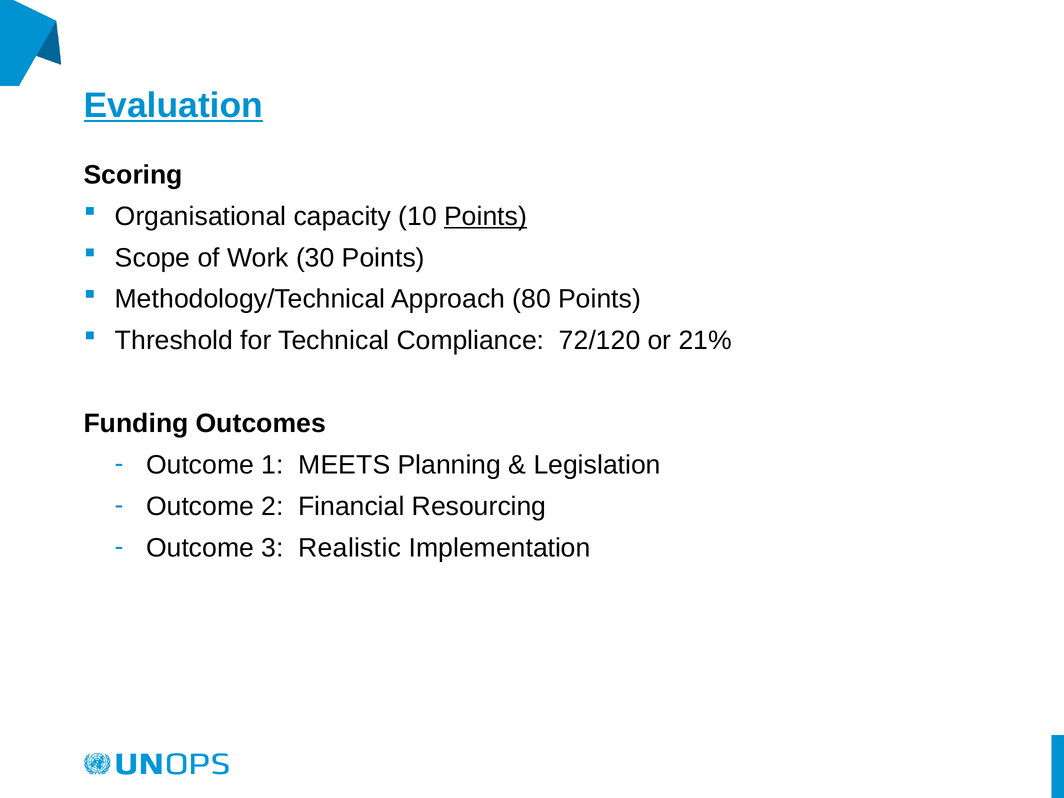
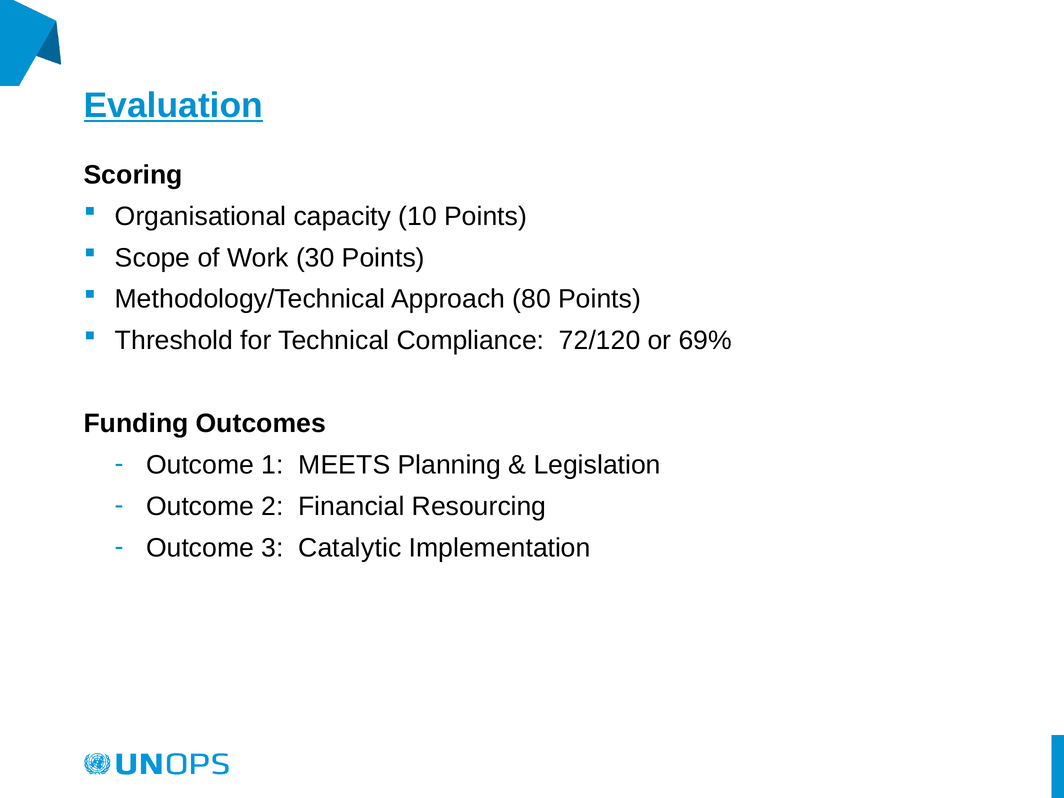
Points underline: present -> none (486, 216)
21%: 21% -> 69% (705, 341)
Realistic: Realistic -> Catalytic (350, 548)
